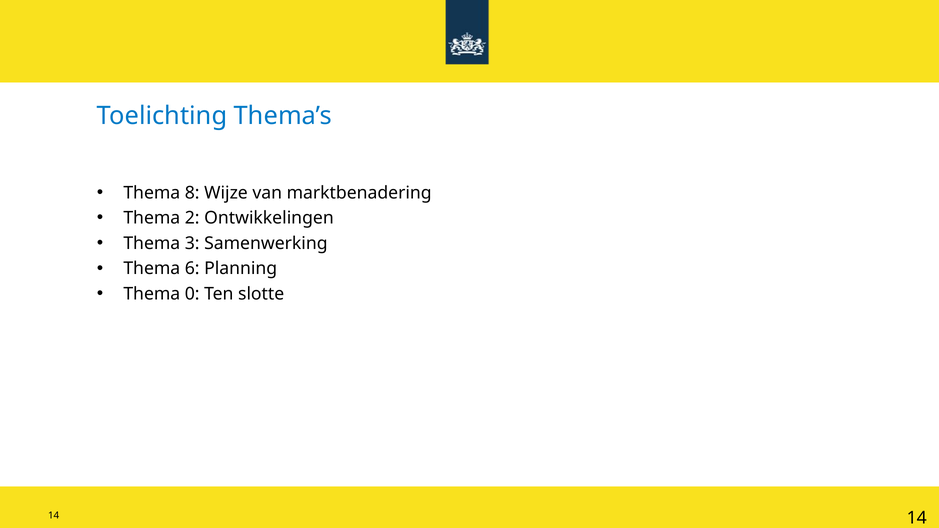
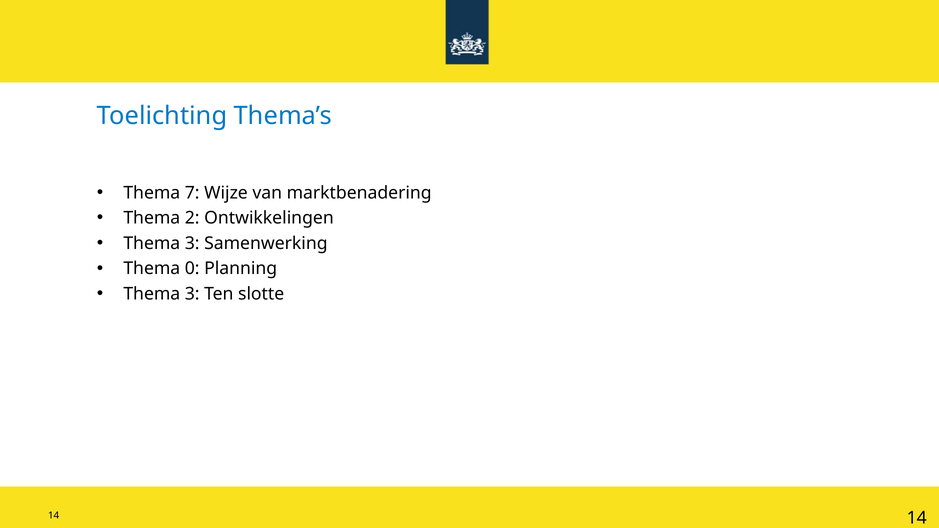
8: 8 -> 7 (192, 193)
6: 6 -> 0 (192, 269)
0: 0 -> 3 (192, 294)
